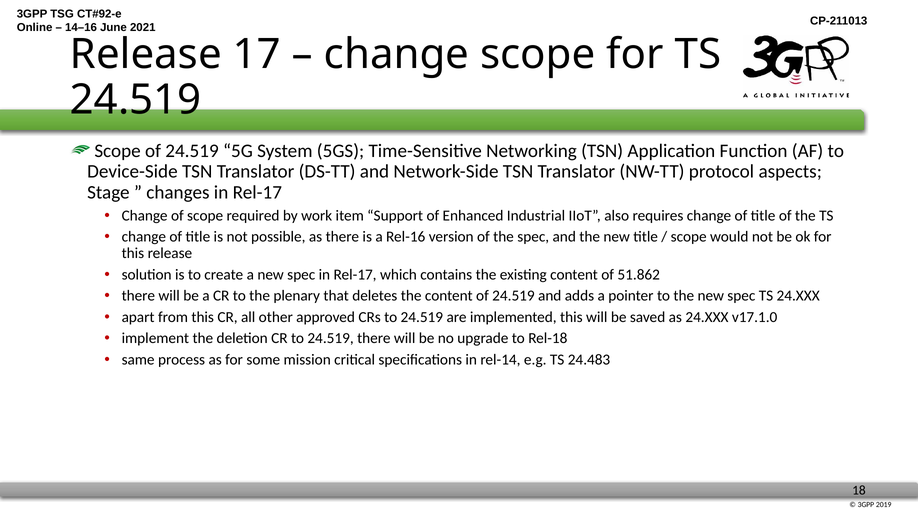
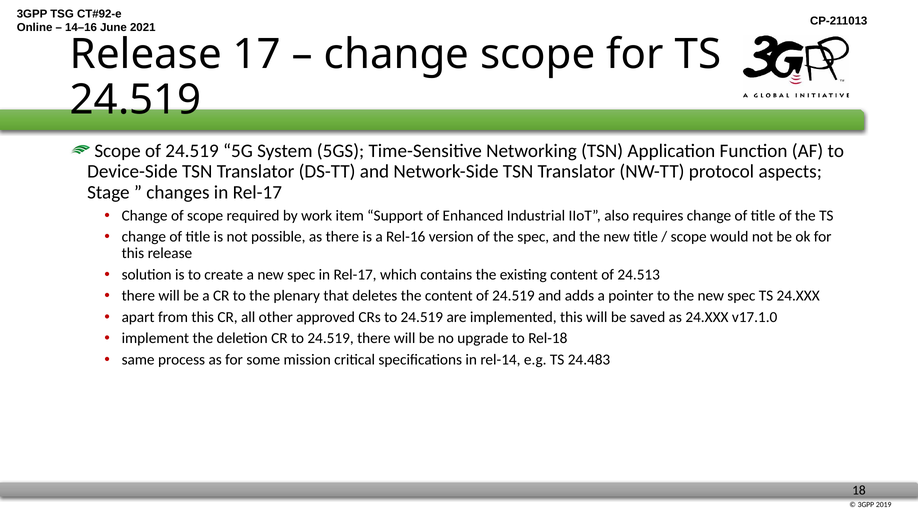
51.862: 51.862 -> 24.513 (639, 275)
